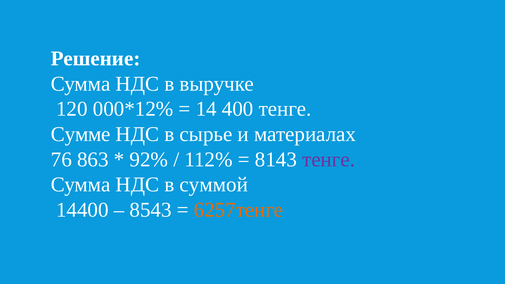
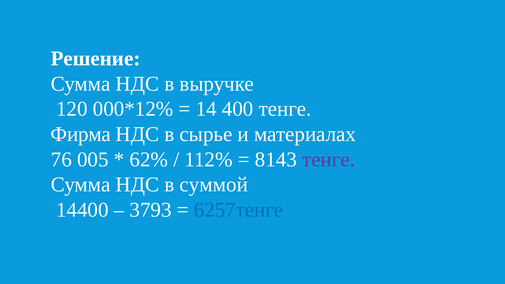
Сумме: Сумме -> Фирма (81, 134)
863: 863 -> 005 (93, 159)
92%: 92% -> 62% (149, 159)
8543: 8543 -> 3793 (151, 210)
6257тенге colour: orange -> blue (239, 210)
